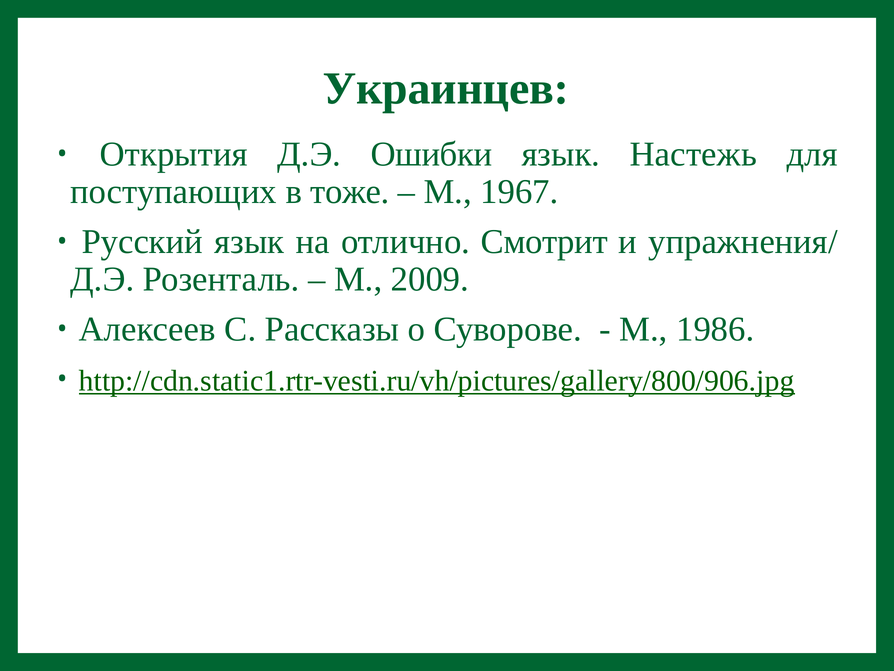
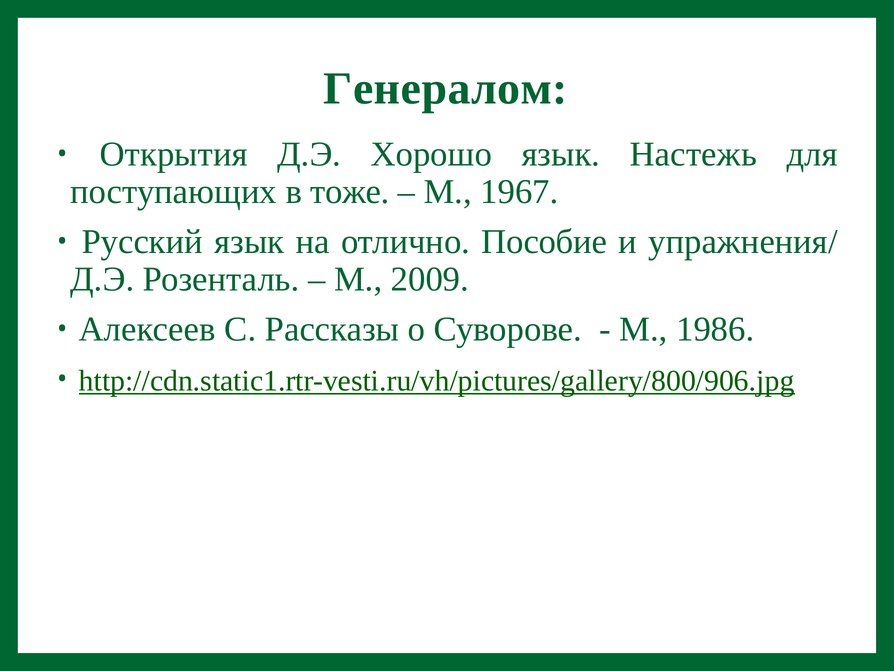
Украинцев: Украинцев -> Генералом (446, 89)
Ошибки: Ошибки -> Хорошо (431, 154)
Смотрит: Смотрит -> Пособие (544, 241)
